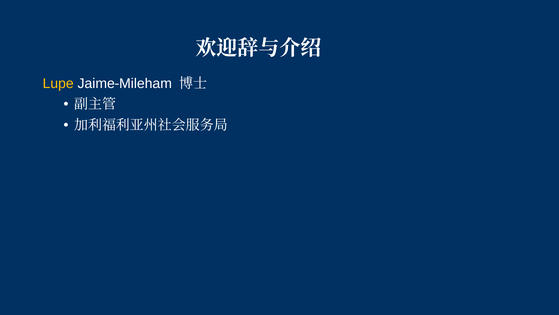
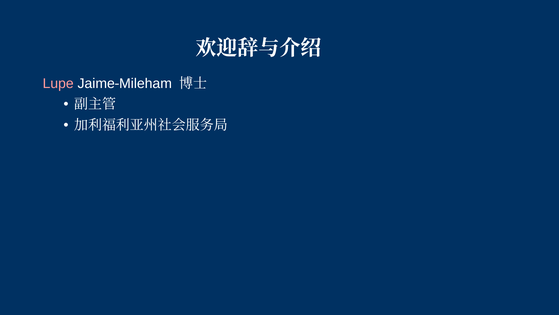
Lupe colour: yellow -> pink (58, 83)
